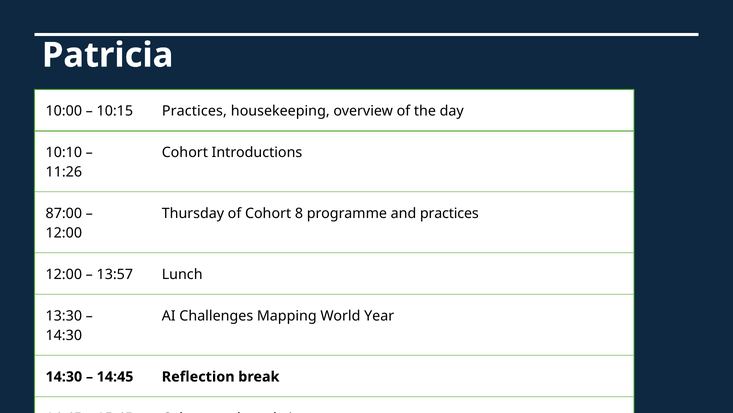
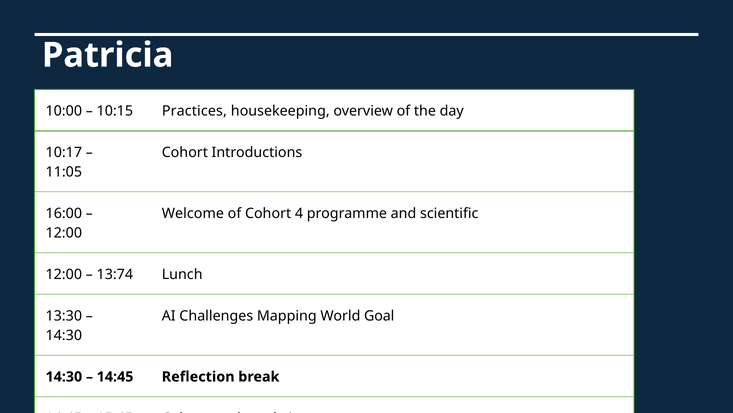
10:10: 10:10 -> 10:17 (64, 152)
11:26: 11:26 -> 11:05 (64, 172)
87:00: 87:00 -> 16:00 (64, 213)
Thursday: Thursday -> Welcome (193, 213)
8: 8 -> 4 (299, 213)
and practices: practices -> scientific (449, 213)
13:57: 13:57 -> 13:74 (115, 274)
Year: Year -> Goal (379, 315)
